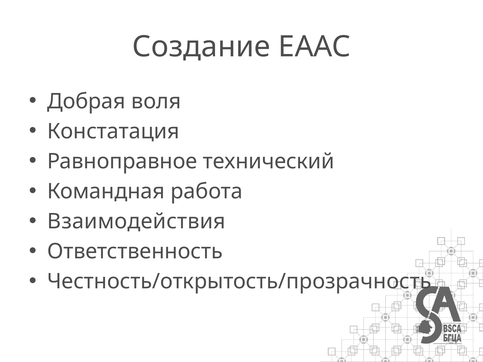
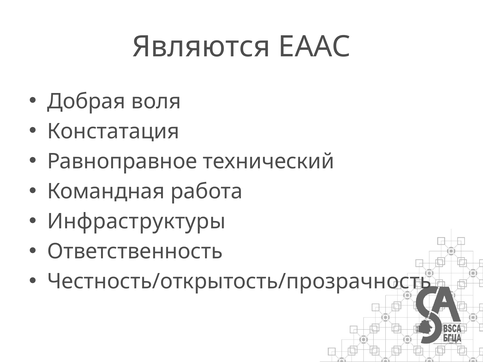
Создание: Создание -> Являются (201, 47)
Взаимодействия: Взаимодействия -> Инфраструктуры (136, 222)
